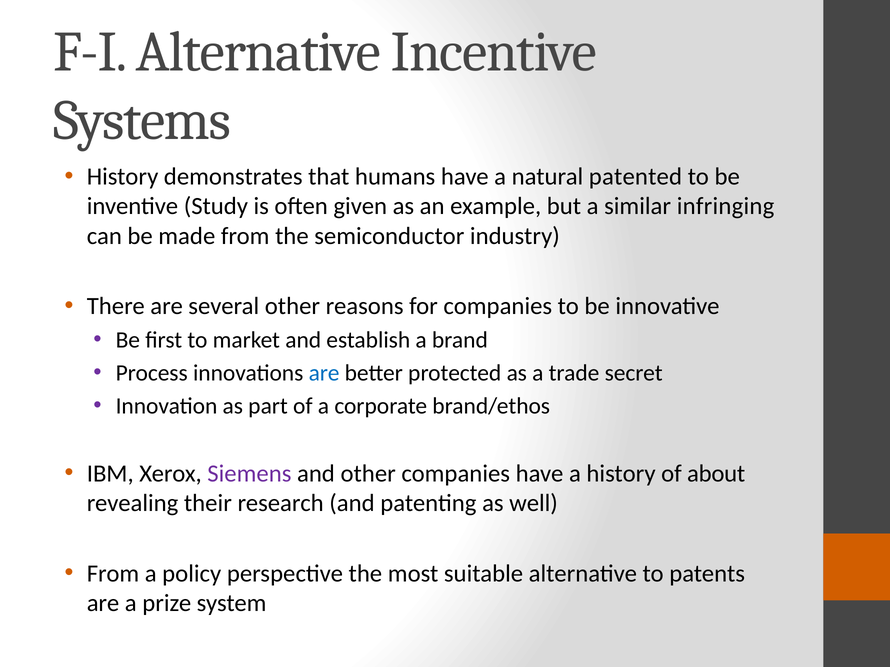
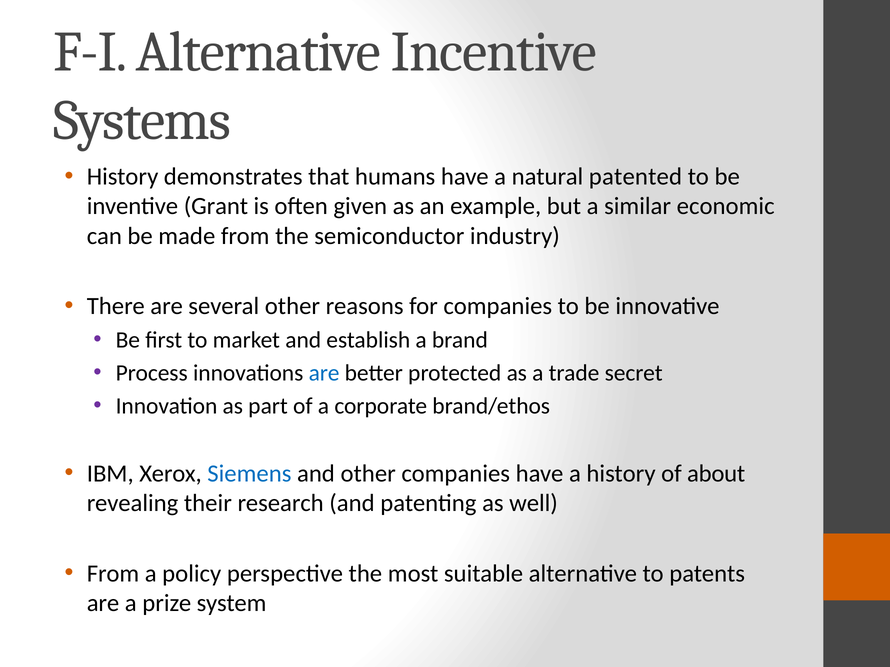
Study: Study -> Grant (216, 206)
infringing: infringing -> economic (726, 206)
Siemens colour: purple -> blue (249, 474)
